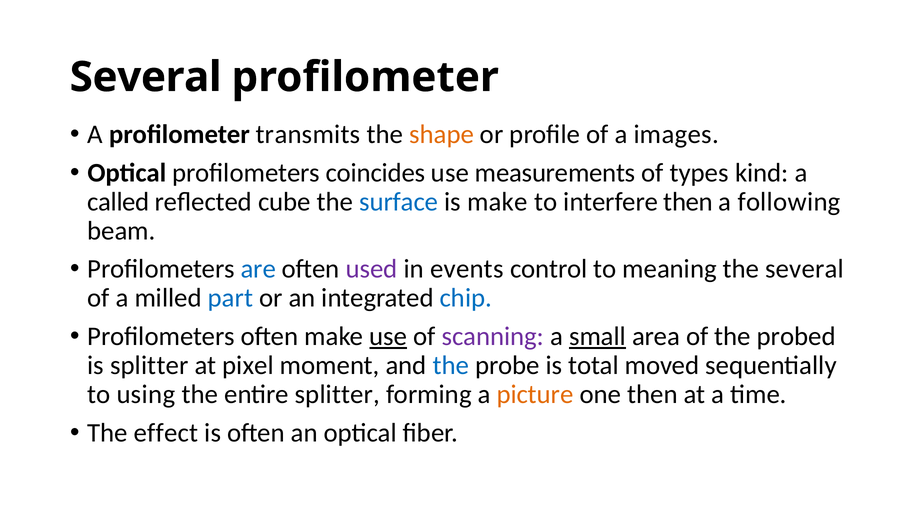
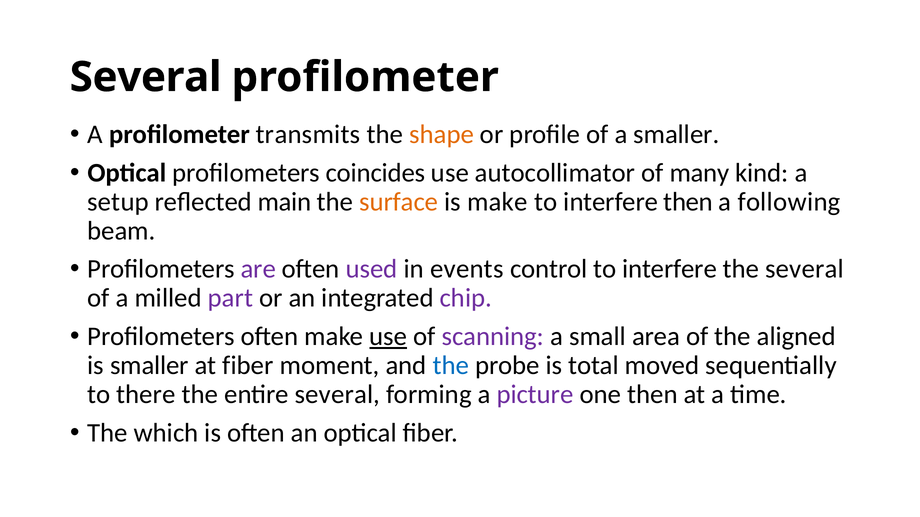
a images: images -> smaller (676, 134)
measurements: measurements -> autocollimator (555, 173)
types: types -> many (699, 173)
called: called -> setup (118, 202)
cube: cube -> main (285, 202)
surface colour: blue -> orange (399, 202)
are colour: blue -> purple (258, 269)
control to meaning: meaning -> interfere (670, 269)
part colour: blue -> purple (230, 298)
chip colour: blue -> purple (466, 298)
small underline: present -> none (598, 337)
probed: probed -> aligned (796, 337)
is splitter: splitter -> smaller (149, 366)
at pixel: pixel -> fiber (248, 366)
using: using -> there (146, 395)
entire splitter: splitter -> several (337, 395)
picture colour: orange -> purple (535, 395)
effect: effect -> which (166, 433)
